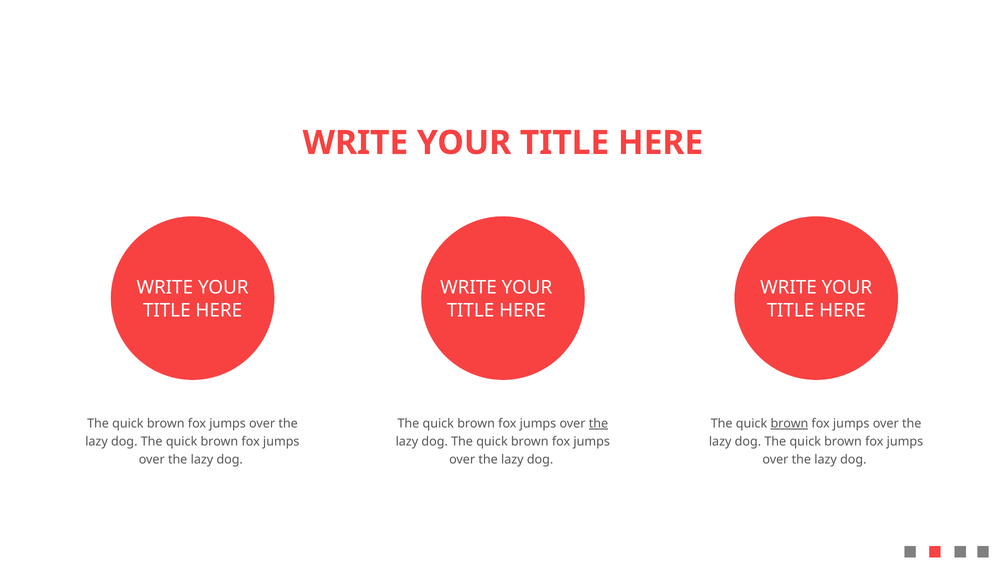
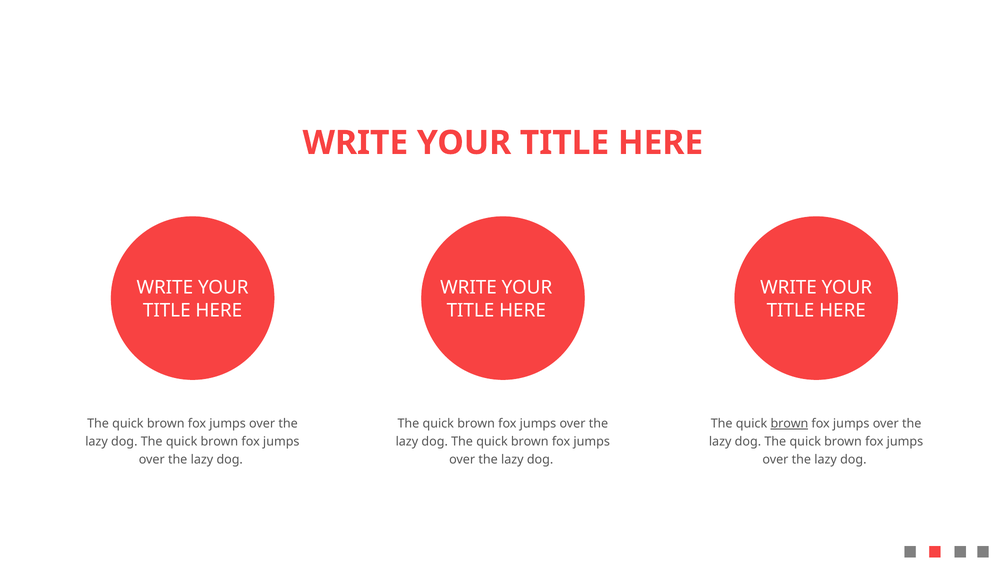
the underline: present -> none (598, 423)
